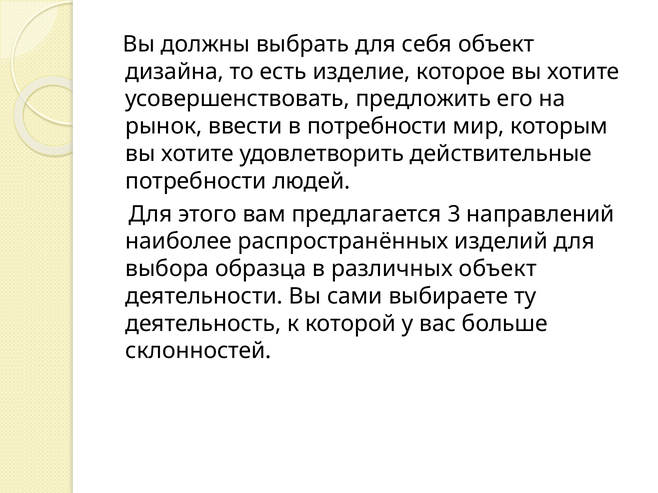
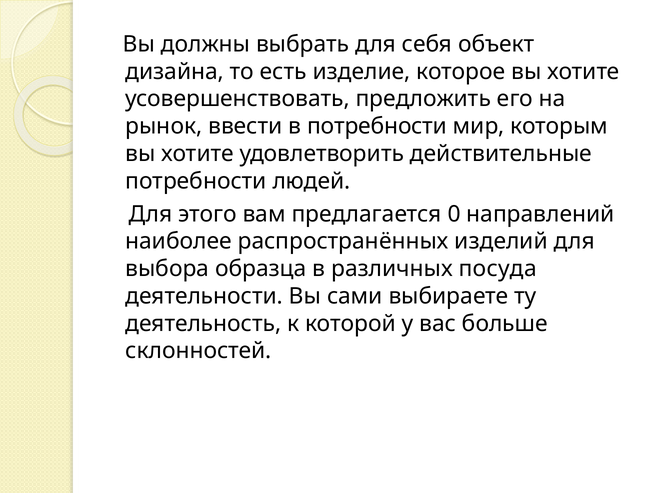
3: 3 -> 0 (454, 214)
различных объект: объект -> посуда (498, 269)
